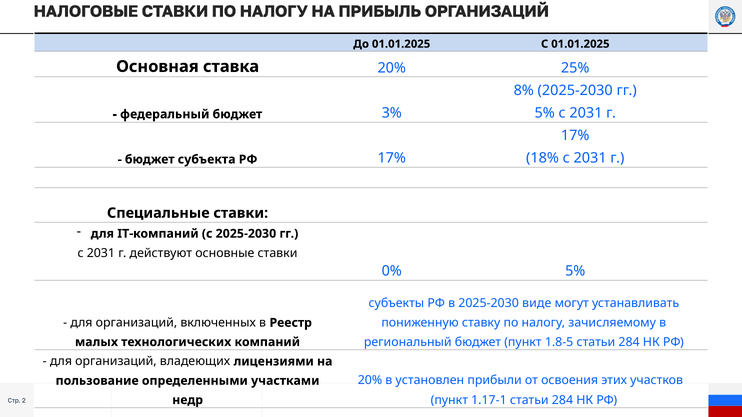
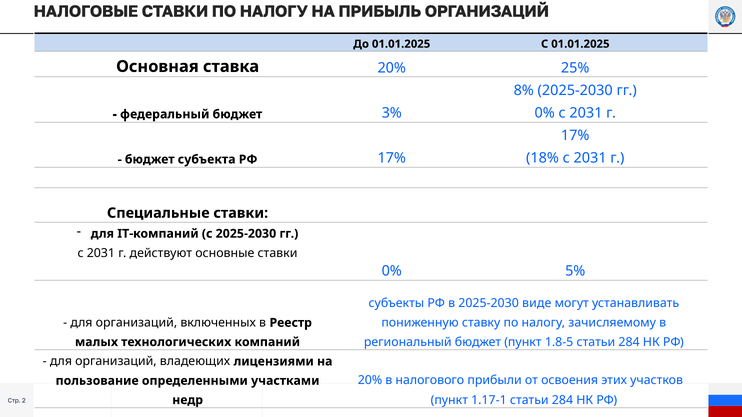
5%: 5% -> 0% (545, 113)
установлен: установлен -> налогового (430, 380)
